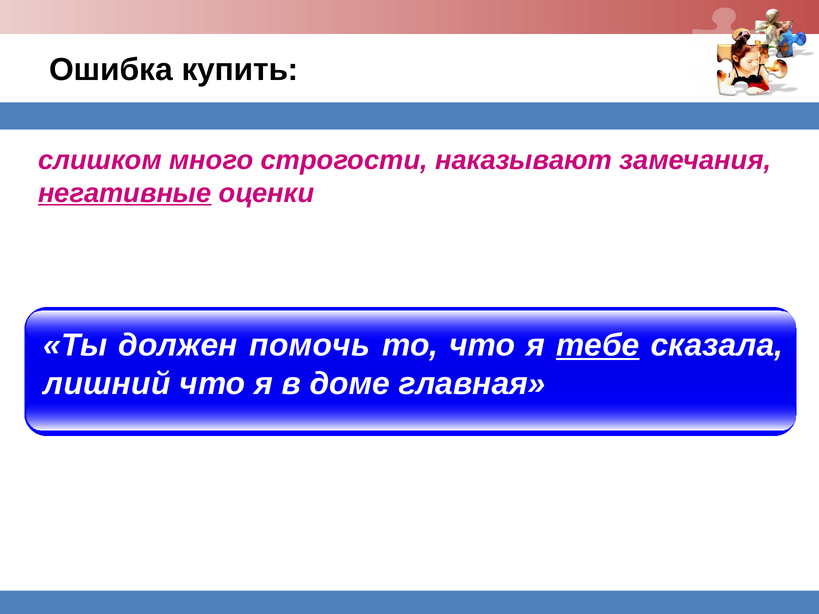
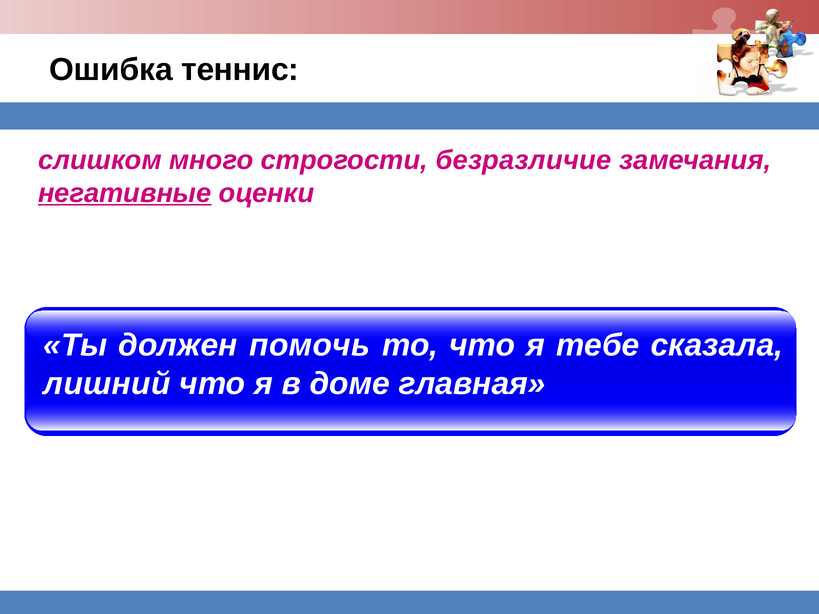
купить: купить -> теннис (240, 70)
наказывают: наказывают -> безразличие (523, 160)
тебе underline: present -> none (598, 345)
